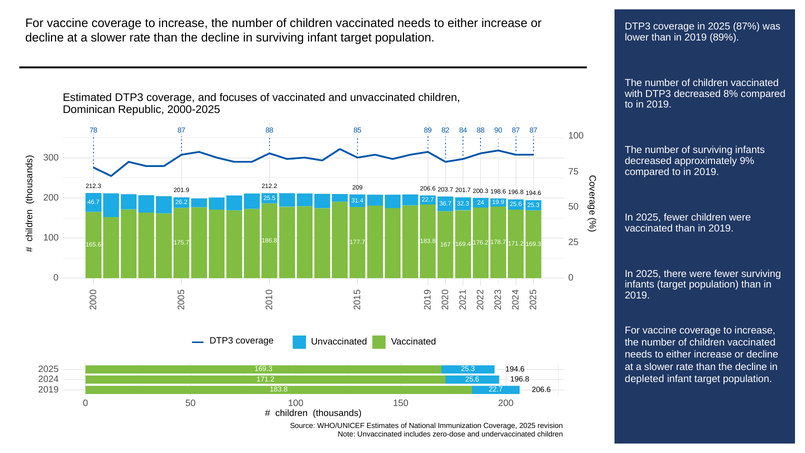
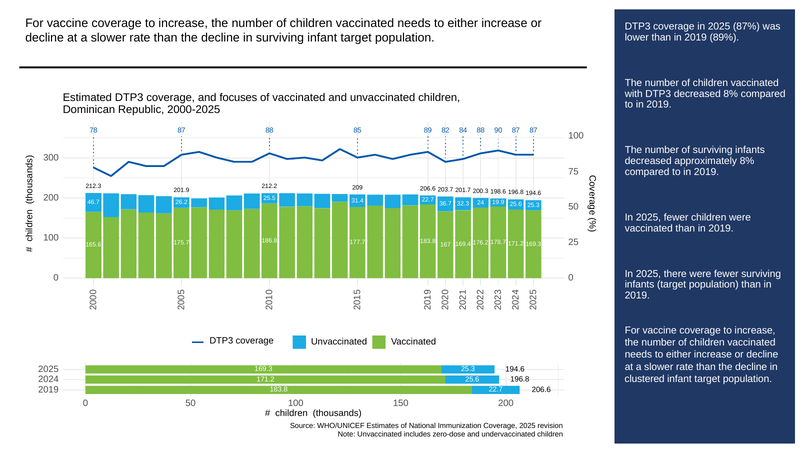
approximately 9%: 9% -> 8% (747, 161)
depleted: depleted -> clustered (645, 379)
